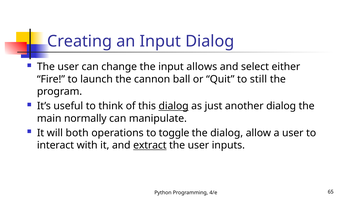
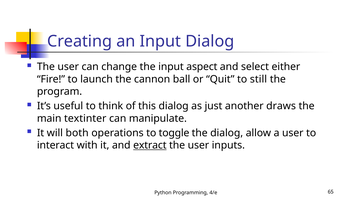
allows: allows -> aspect (202, 67)
dialog underline: present -> none (174, 106)
another dialog: dialog -> draws (281, 106)
normally: normally -> textinter (85, 118)
